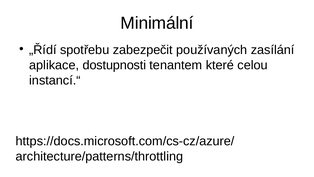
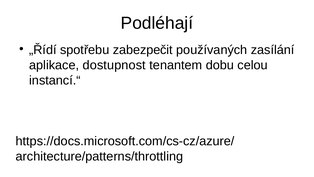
Minimální: Minimální -> Podléhají (157, 23)
dostupnosti: dostupnosti -> dostupnost (114, 65)
které: které -> dobu (220, 65)
